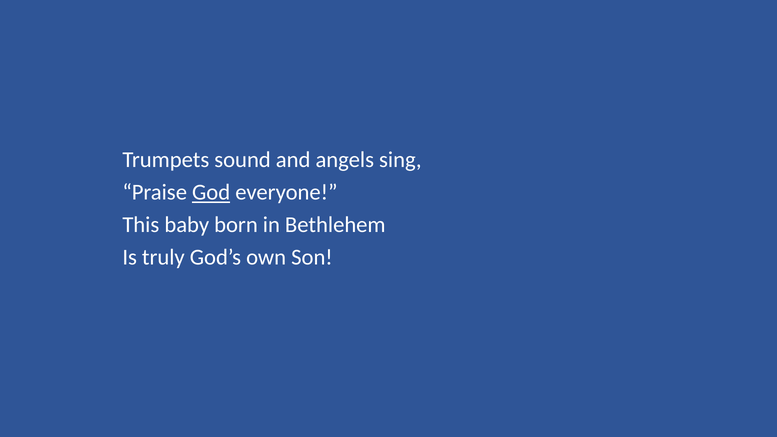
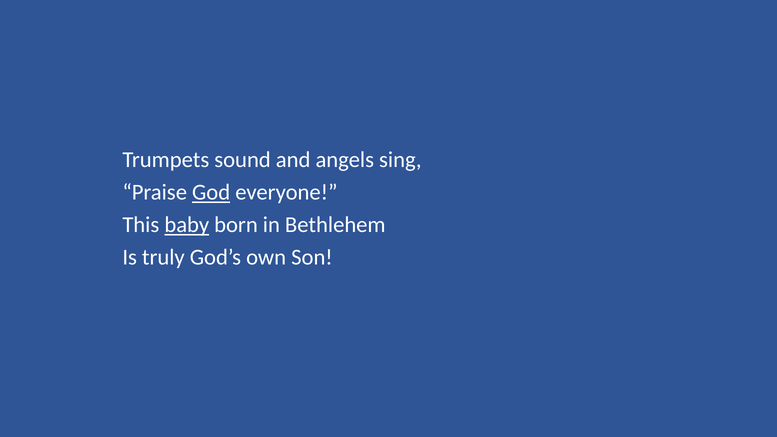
baby underline: none -> present (187, 225)
